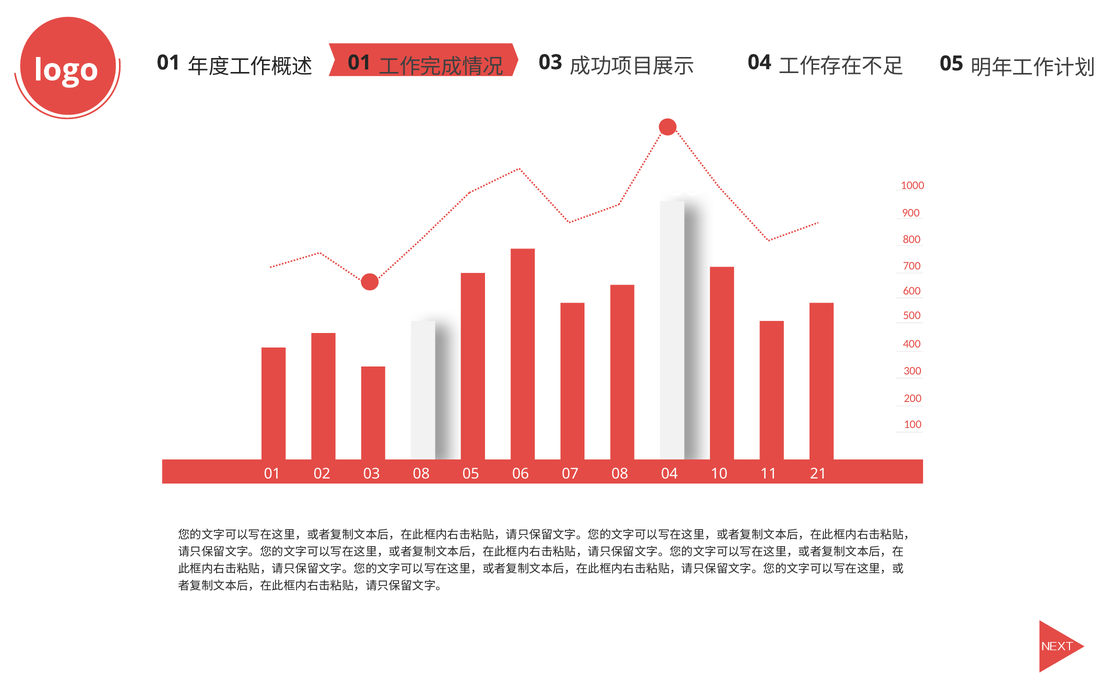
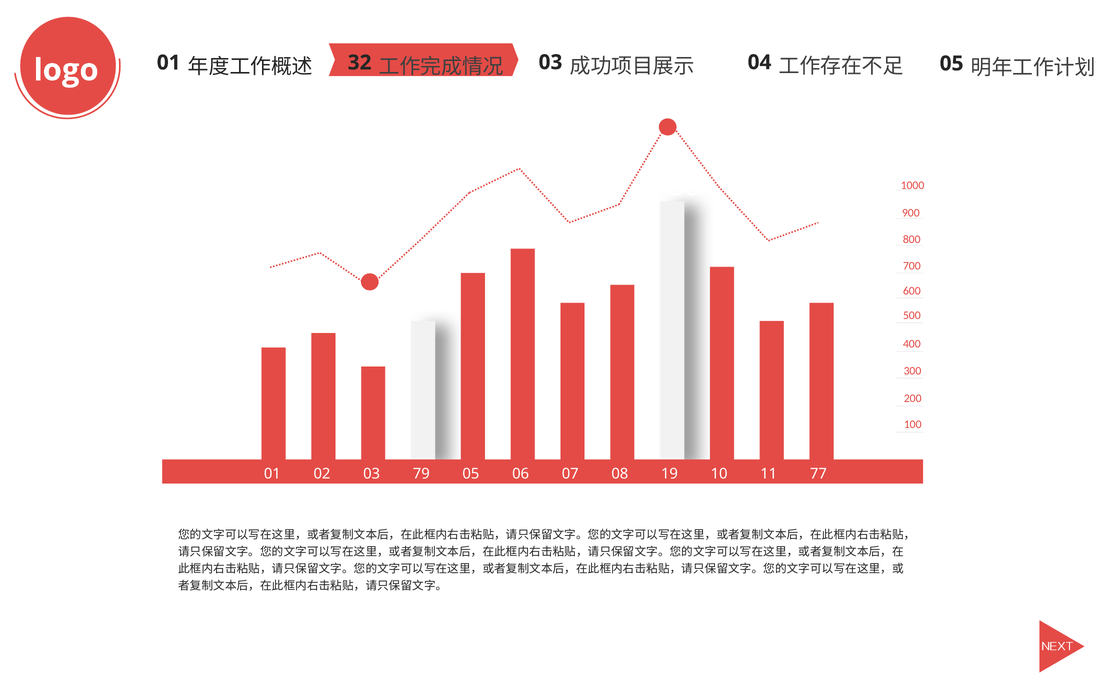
01: 01 -> 32 (360, 63)
03 08: 08 -> 79 (421, 474)
08 04: 04 -> 19 (670, 474)
21: 21 -> 77 (818, 474)
